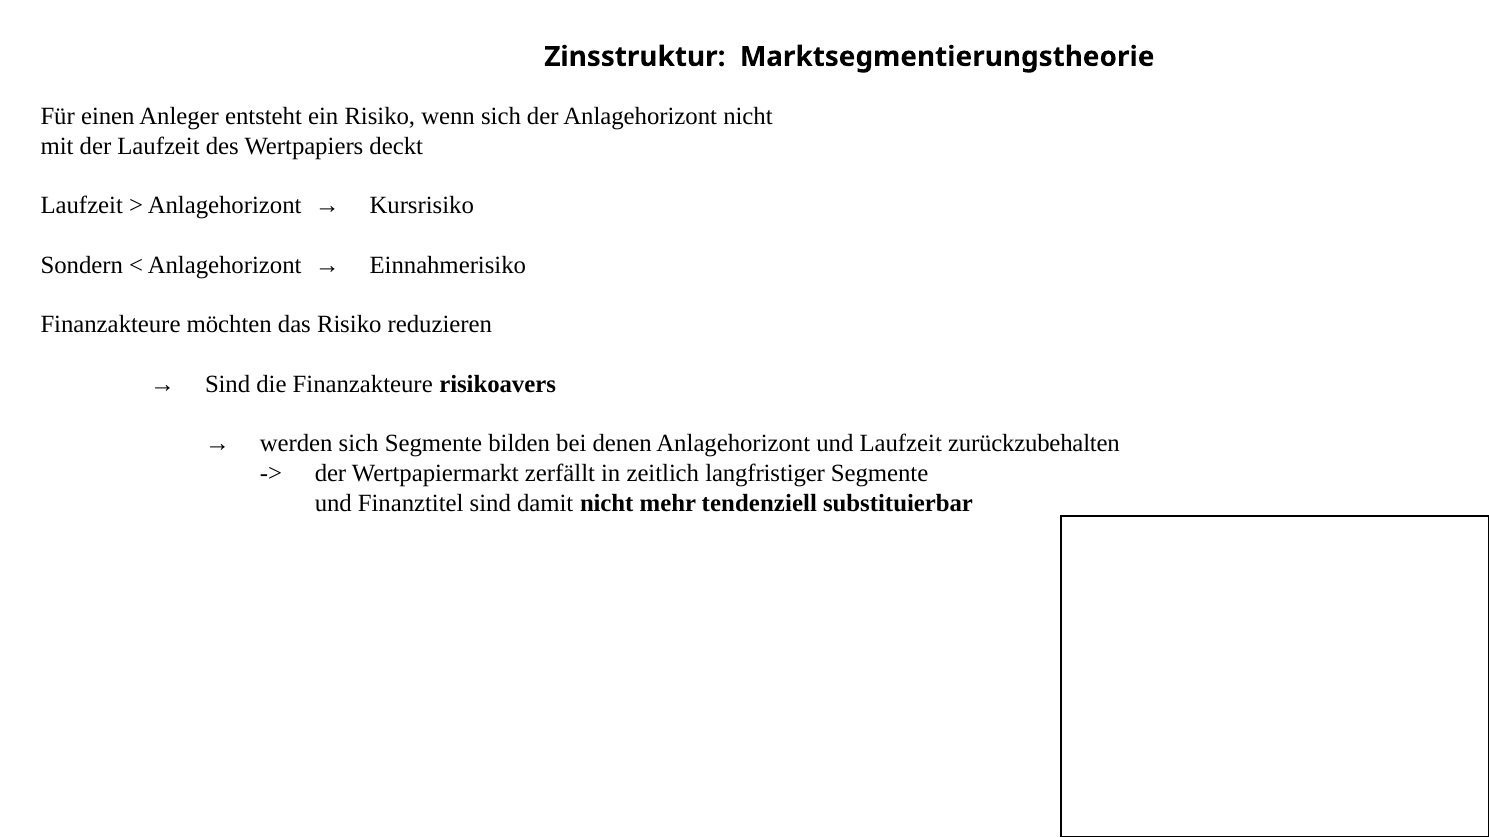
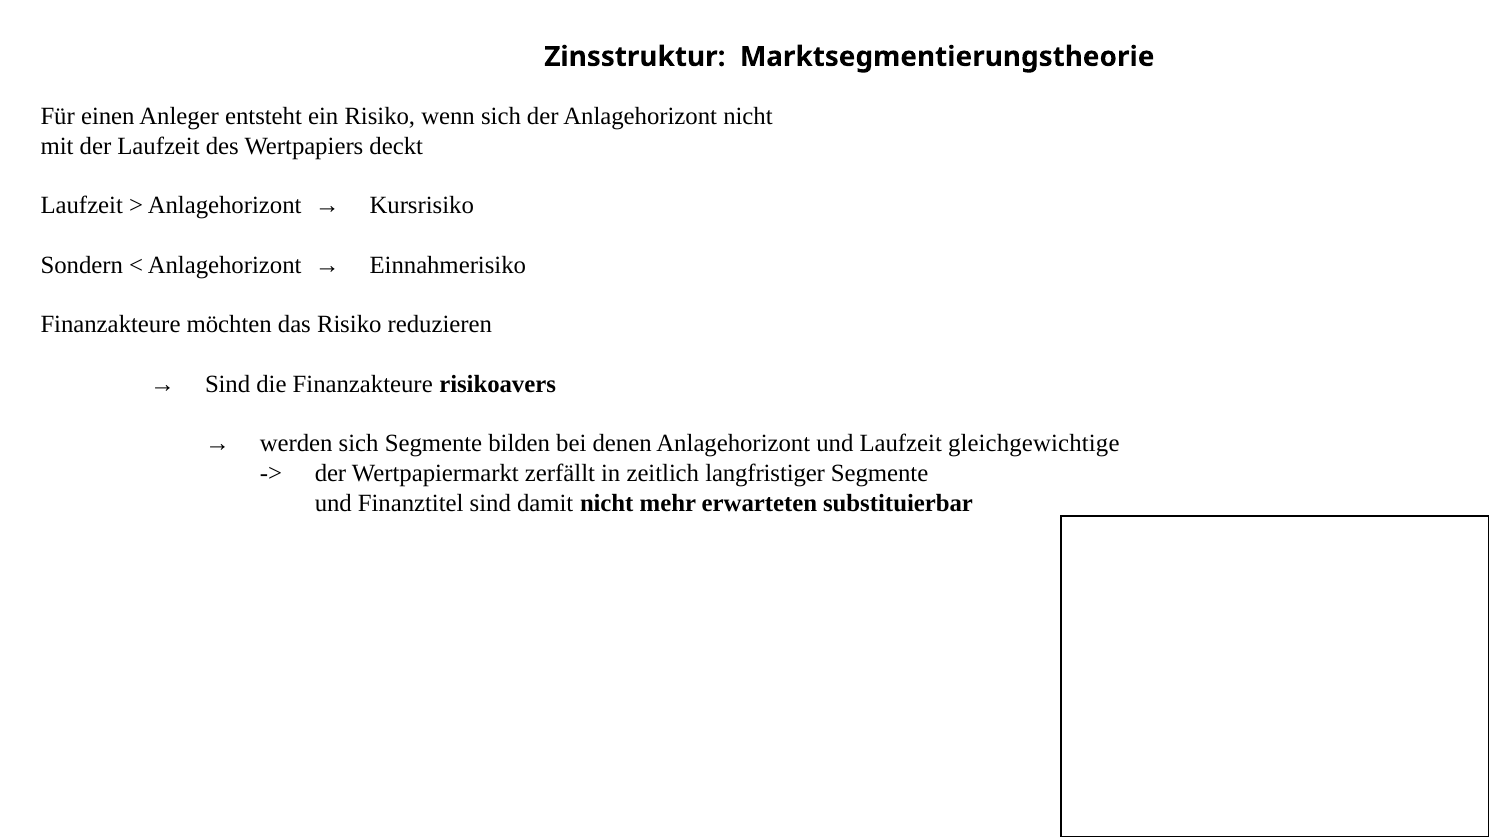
zurückzubehalten: zurückzubehalten -> gleichgewichtige (1034, 444)
tendenziell: tendenziell -> erwarteten (759, 504)
